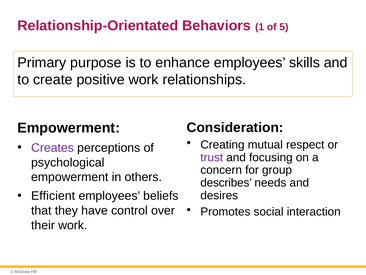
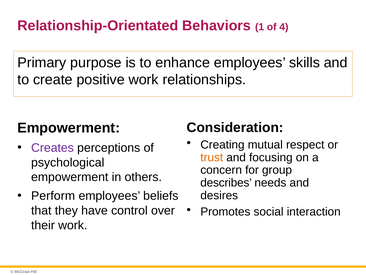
5: 5 -> 4 (284, 27)
trust colour: purple -> orange (212, 157)
Efficient: Efficient -> Perform (53, 196)
